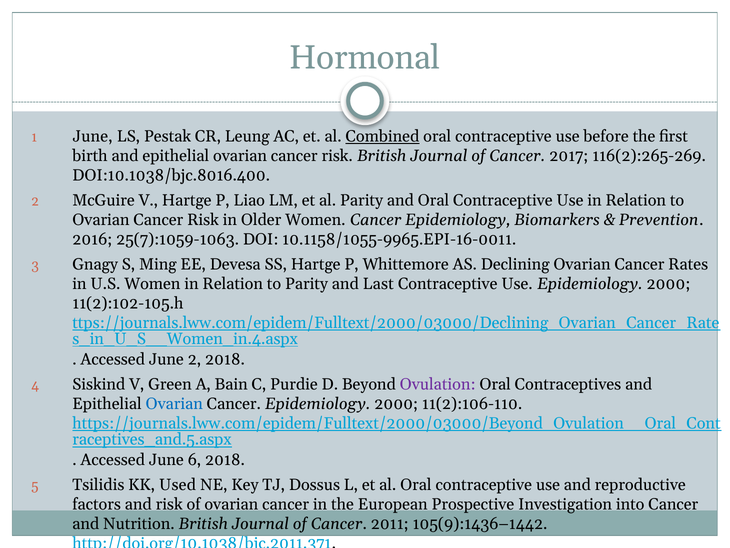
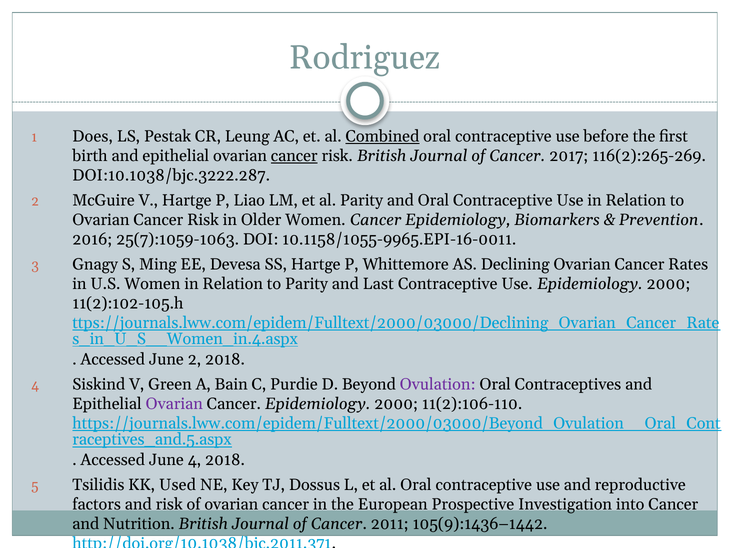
Hormonal: Hormonal -> Rodriguez (365, 57)
June: June -> Does (93, 136)
cancer underline: none -> present (294, 156)
DOI:10.1038/bjc.8016.400: DOI:10.1038/bjc.8016.400 -> DOI:10.1038/bjc.3222.287 (171, 175)
Ovarian colour: blue -> purple (174, 404)
June 6: 6 -> 4 (194, 460)
